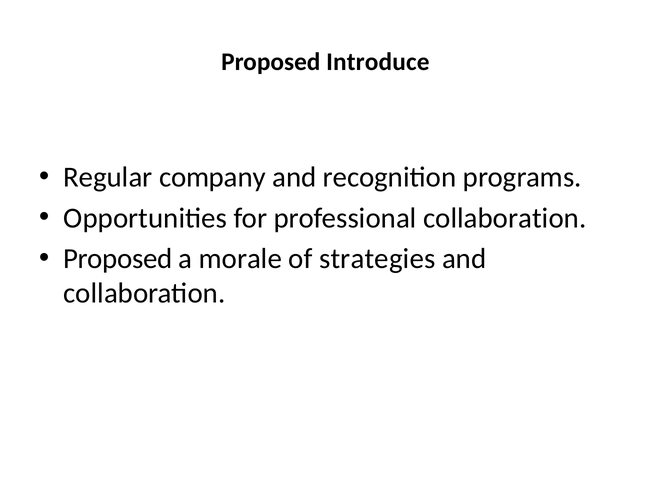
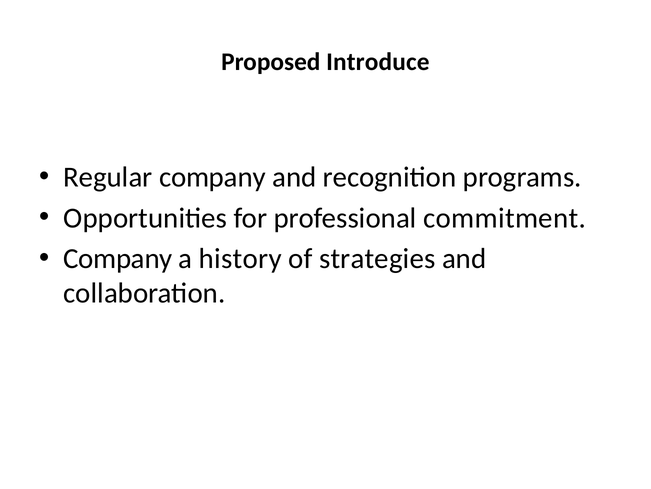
professional collaboration: collaboration -> commitment (505, 218)
Proposed: Proposed -> Company (118, 258)
morale: morale -> history (240, 258)
